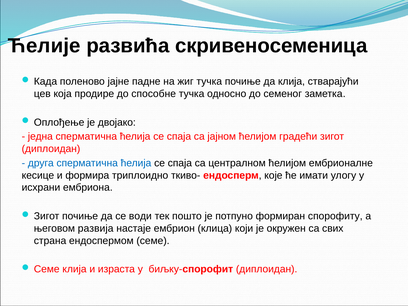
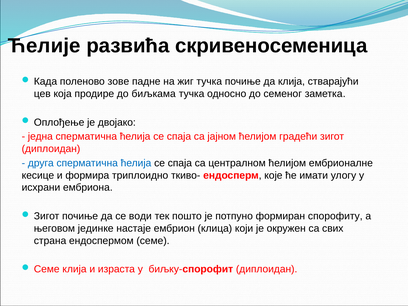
јајне: јајне -> зове (118, 82)
способне: способне -> биљкама (154, 94)
развија: развија -> јединке (96, 228)
